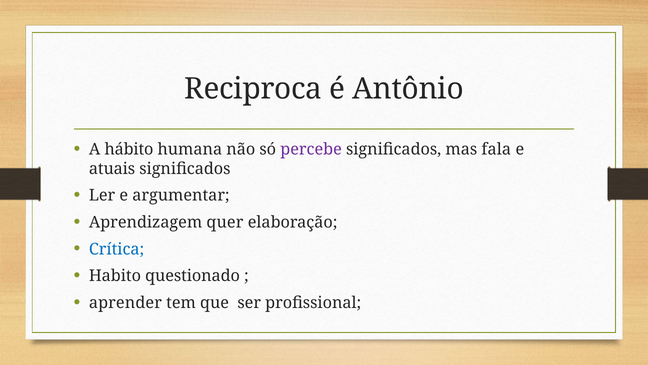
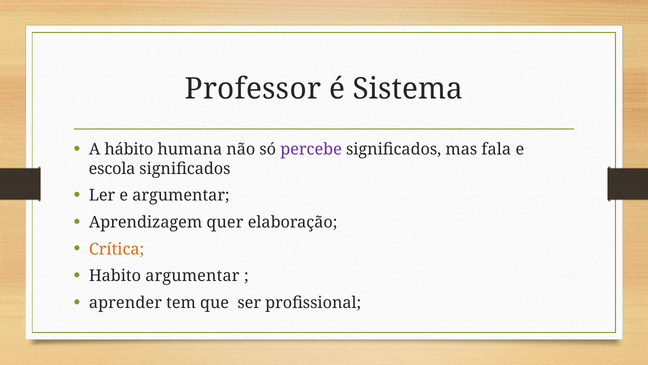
Reciproca: Reciproca -> Professor (253, 89)
Antônio: Antônio -> Sistema (408, 89)
atuais: atuais -> escola (112, 169)
Crítica colour: blue -> orange (117, 249)
Habito questionado: questionado -> argumentar (192, 276)
